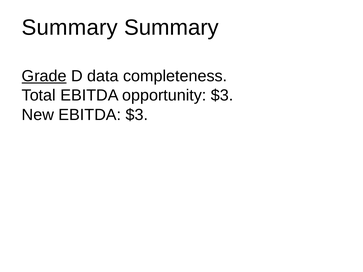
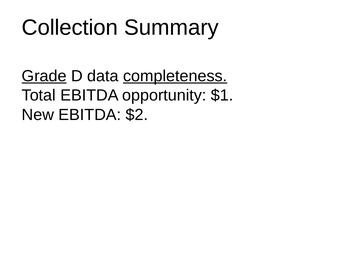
Summary: Summary -> Collection (70, 28)
completeness underline: none -> present (175, 76)
opportunity $3: $3 -> $1 (222, 95)
EBITDA $3: $3 -> $2 (137, 115)
